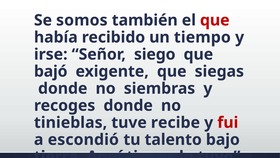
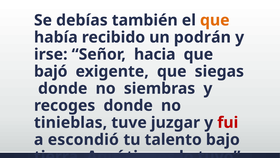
somos: somos -> debías (82, 20)
que colour: red -> orange (215, 20)
tiempo: tiempo -> podrán (202, 37)
siego: siego -> hacia (155, 54)
recibe: recibe -> juzgar (175, 122)
